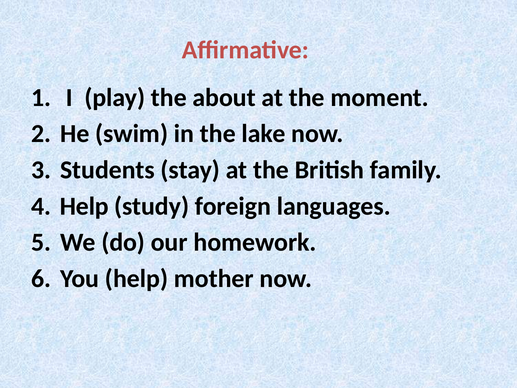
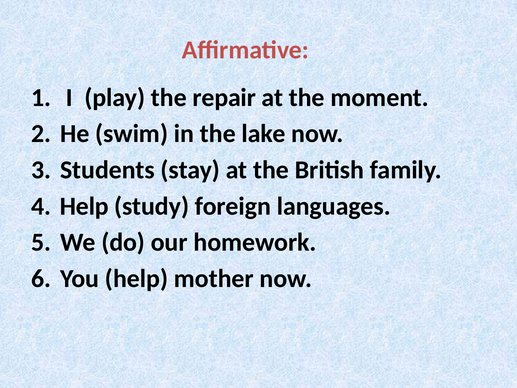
about: about -> repair (224, 97)
